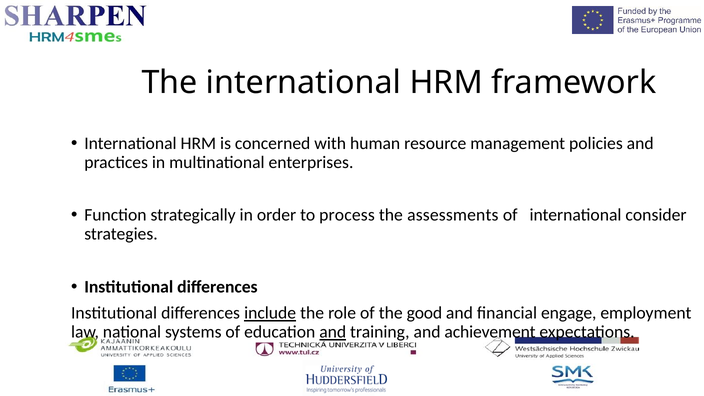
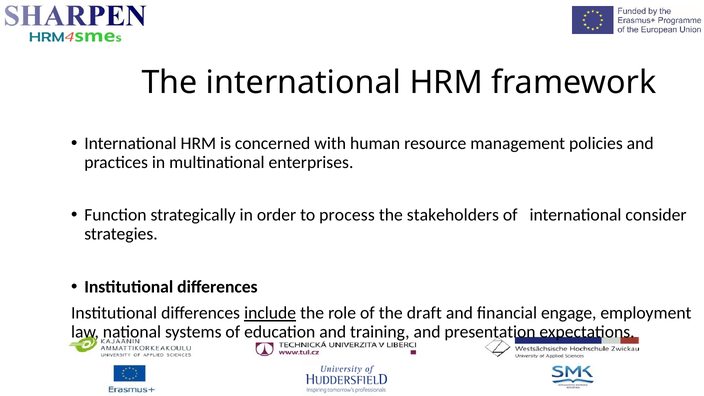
assessments: assessments -> stakeholders (453, 215)
good: good -> draft (424, 313)
and underline: present -> none (333, 332)
achievement: achievement -> presentation (490, 332)
